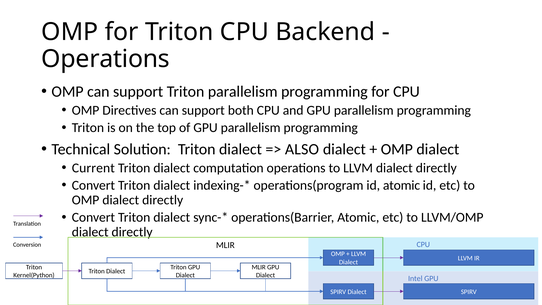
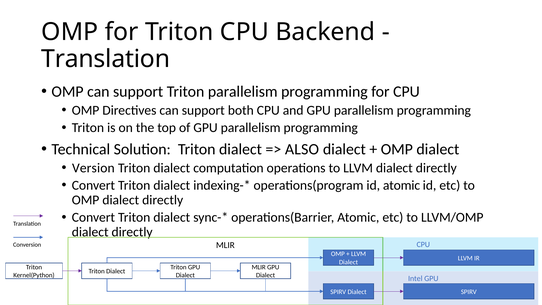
Operations: Operations -> Translation (106, 59)
Current: Current -> Version (93, 168)
